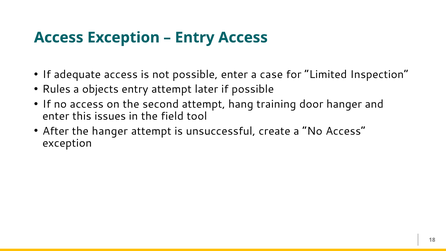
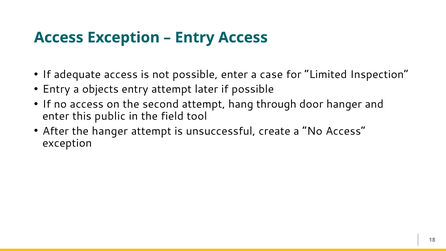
Rules: Rules -> Entry (56, 89)
training: training -> through (276, 104)
issues: issues -> public (110, 116)
